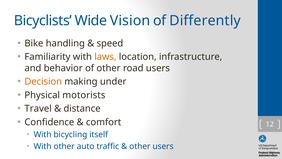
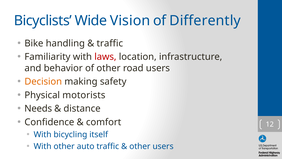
speed: speed -> traffic (110, 43)
laws colour: orange -> red (105, 57)
under: under -> safety (113, 81)
Travel: Travel -> Needs (38, 108)
